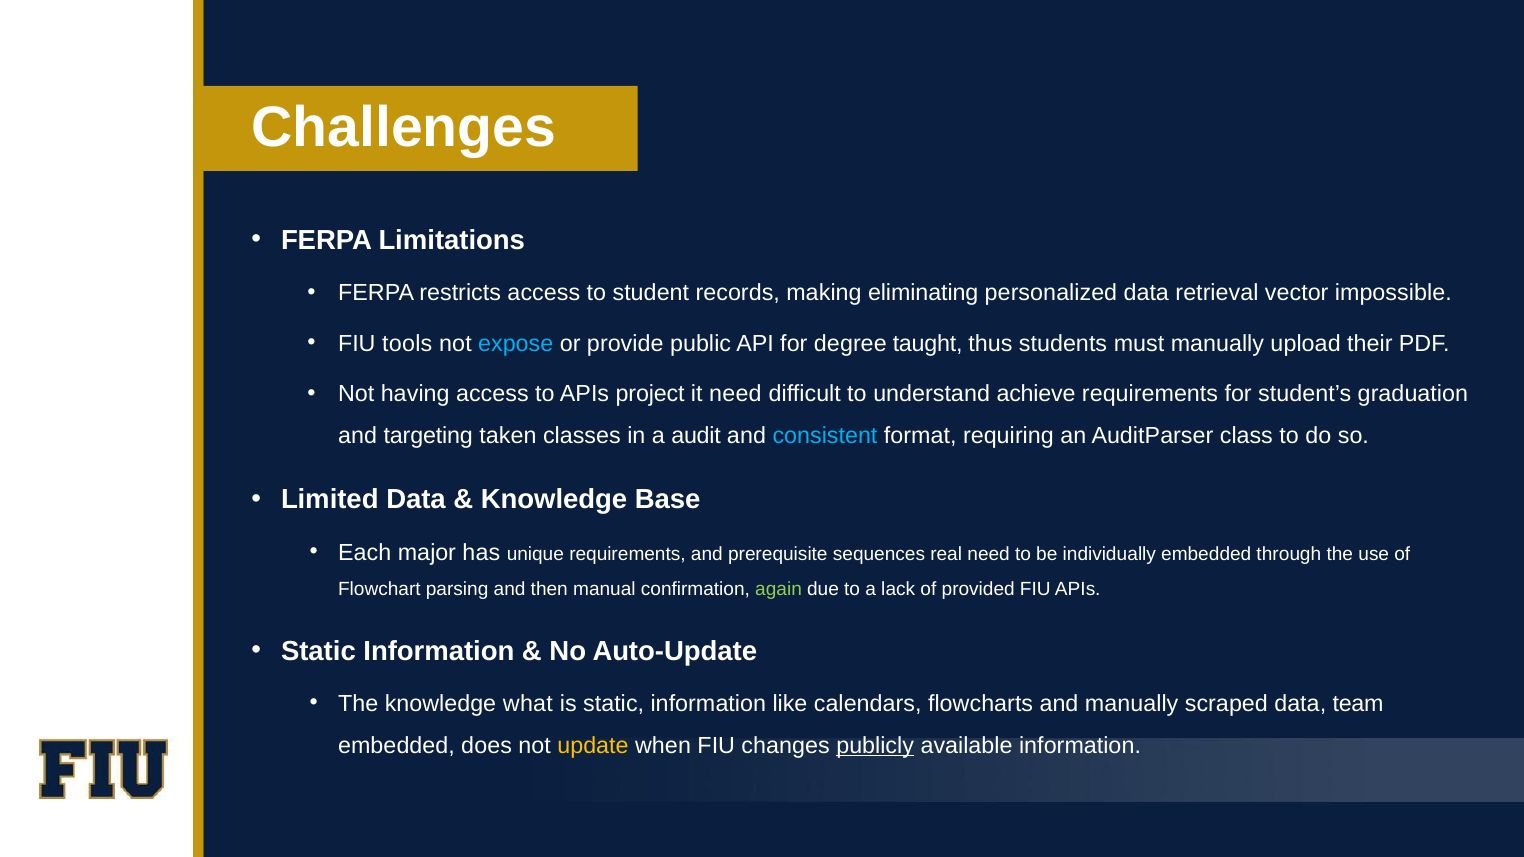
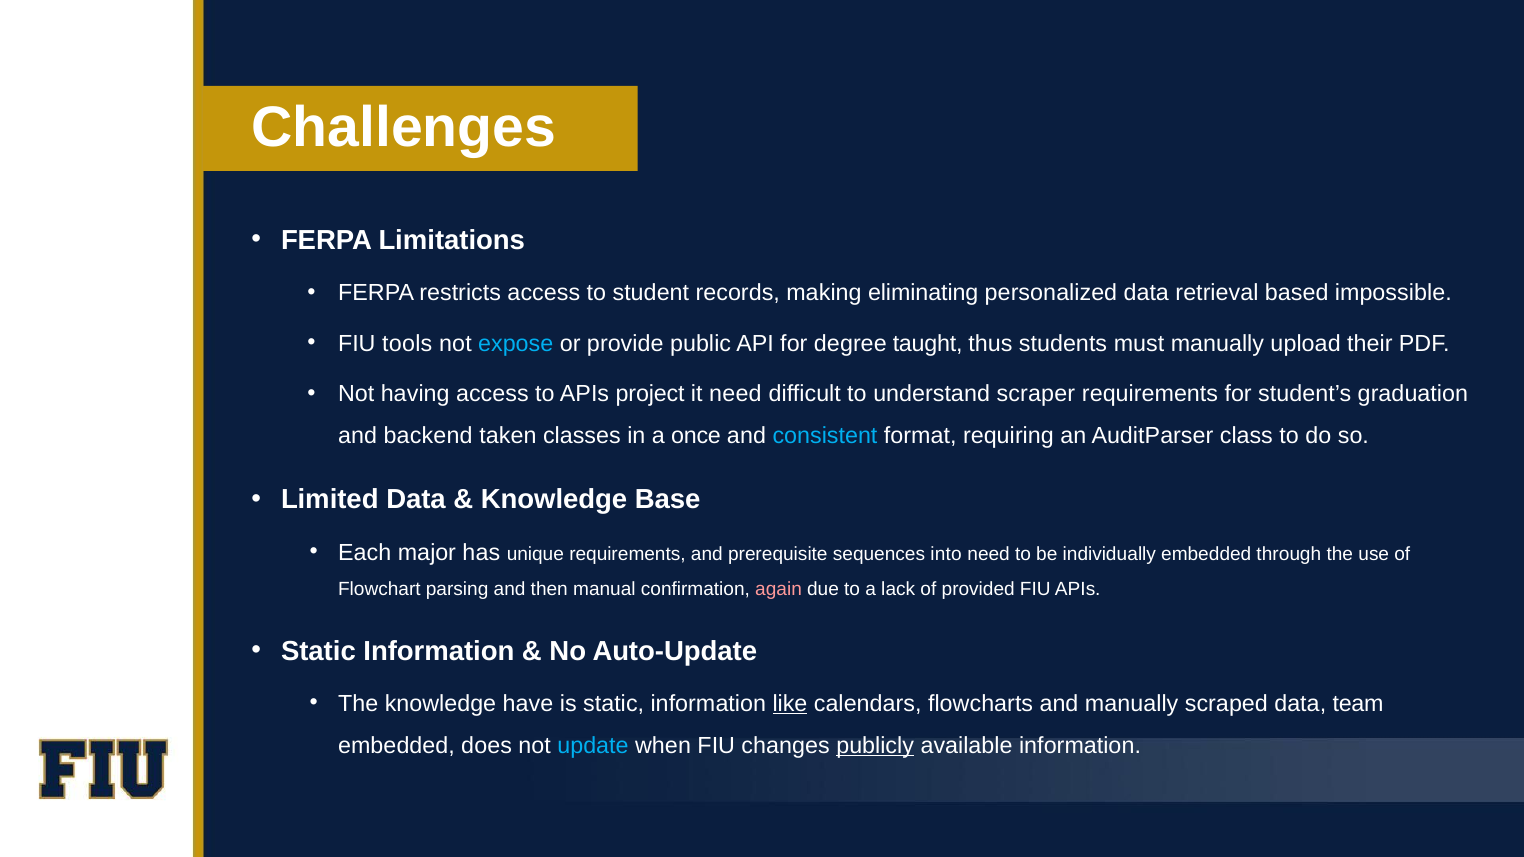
vector: vector -> based (1297, 293)
achieve: achieve -> scraper (1036, 394)
targeting: targeting -> backend (428, 436)
audit: audit -> once (696, 436)
real: real -> into (946, 554)
again colour: light green -> pink (779, 589)
what: what -> have (528, 704)
like underline: none -> present (790, 704)
update colour: yellow -> light blue (593, 746)
